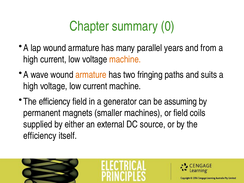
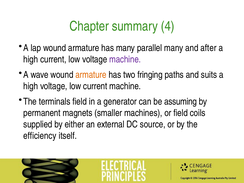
0: 0 -> 4 (168, 26)
parallel years: years -> many (174, 48)
from: from -> after (208, 48)
machine colour: orange -> purple (125, 59)
efficiency: efficiency -> terminals (55, 102)
